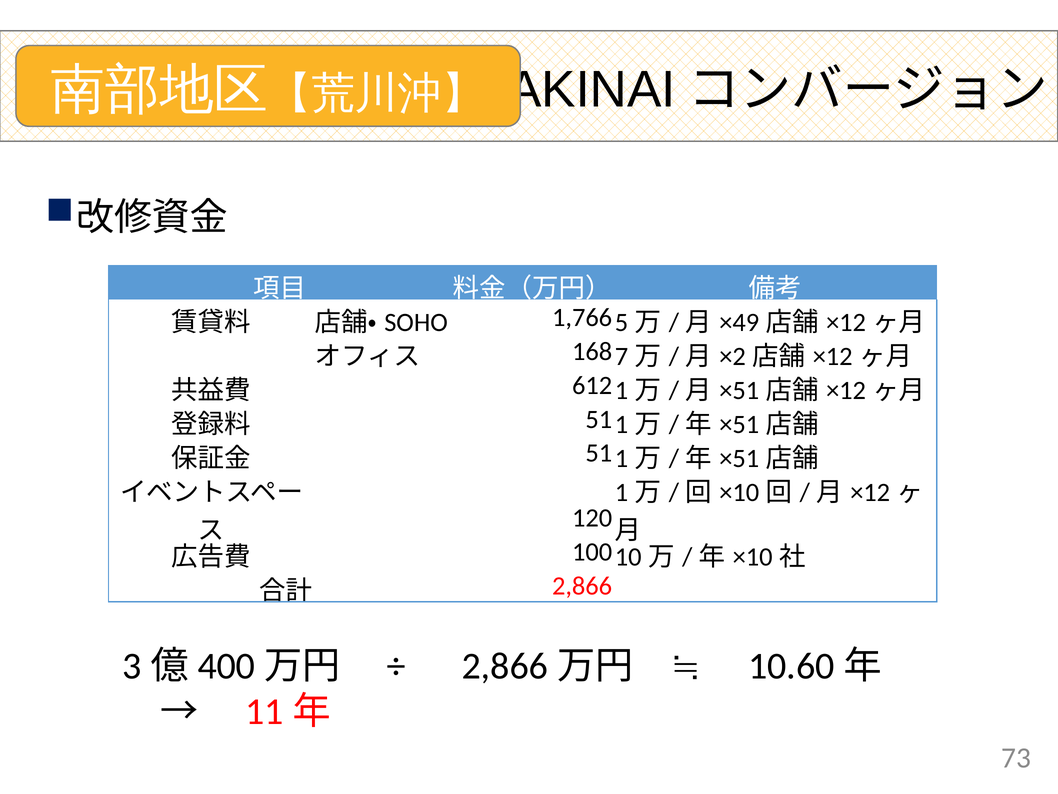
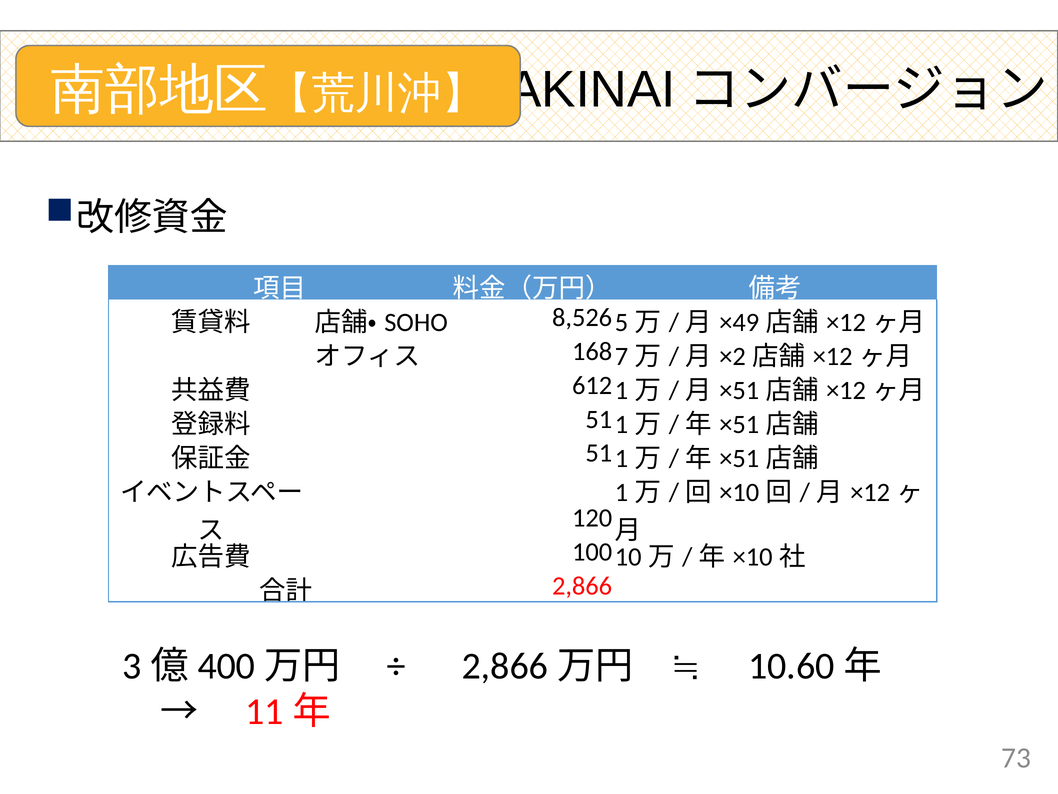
1,766: 1,766 -> 8,526 (582, 317)
